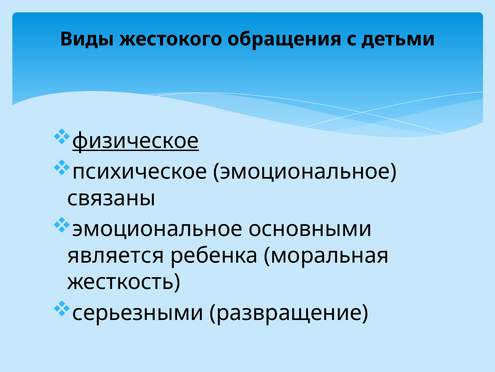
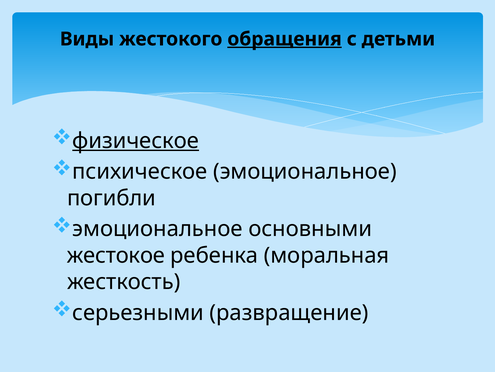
обращения underline: none -> present (285, 39)
связаны: связаны -> погибли (111, 198)
является: является -> жестокое (116, 255)
